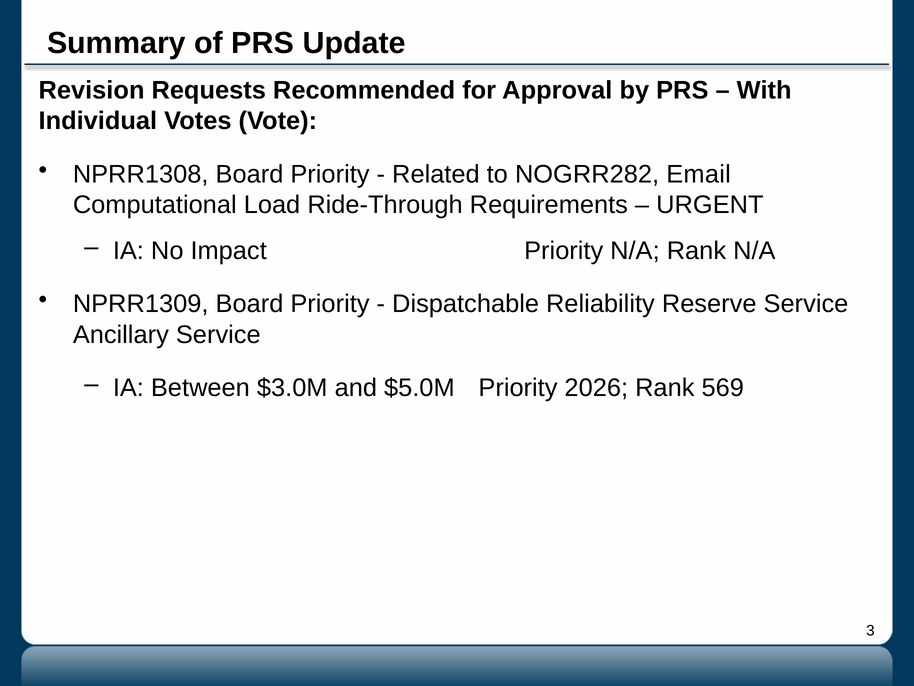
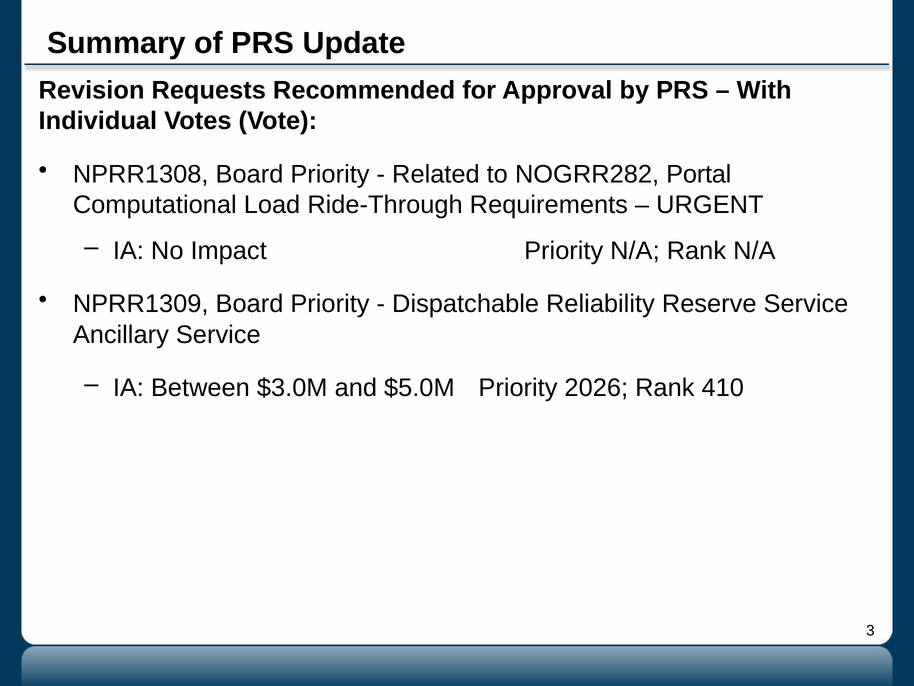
Email: Email -> Portal (699, 174)
569: 569 -> 410 (723, 388)
